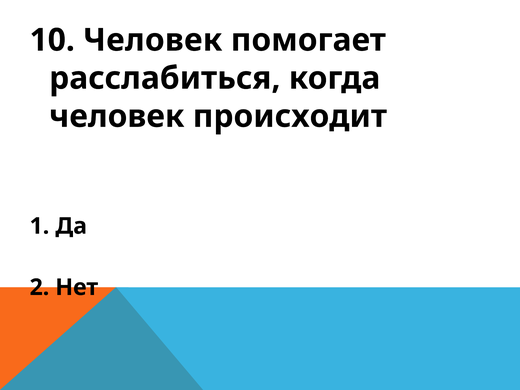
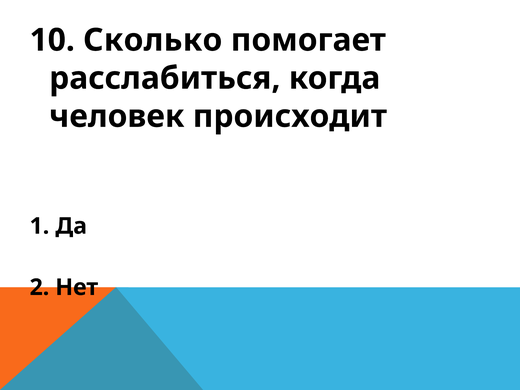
10 Человек: Человек -> Сколько (153, 40)
